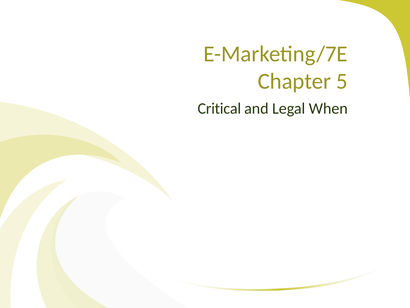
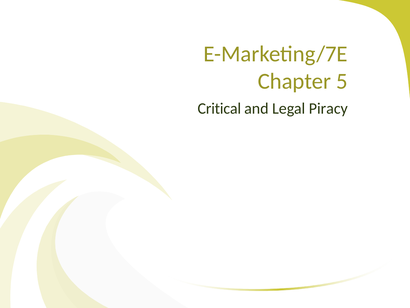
When: When -> Piracy (328, 108)
